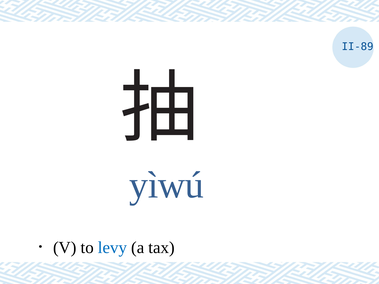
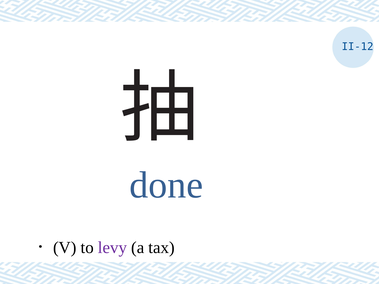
II-89: II-89 -> II-12 (358, 47)
yìwú: yìwú -> done (166, 185)
levy colour: blue -> purple (112, 248)
